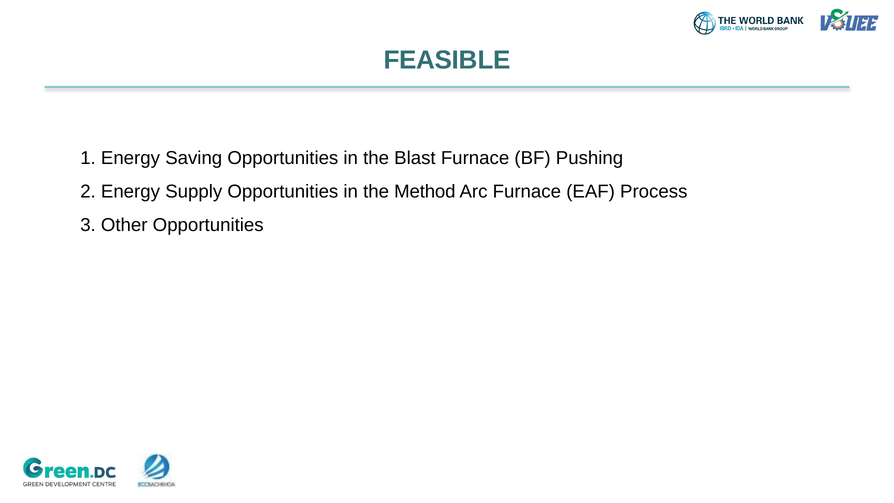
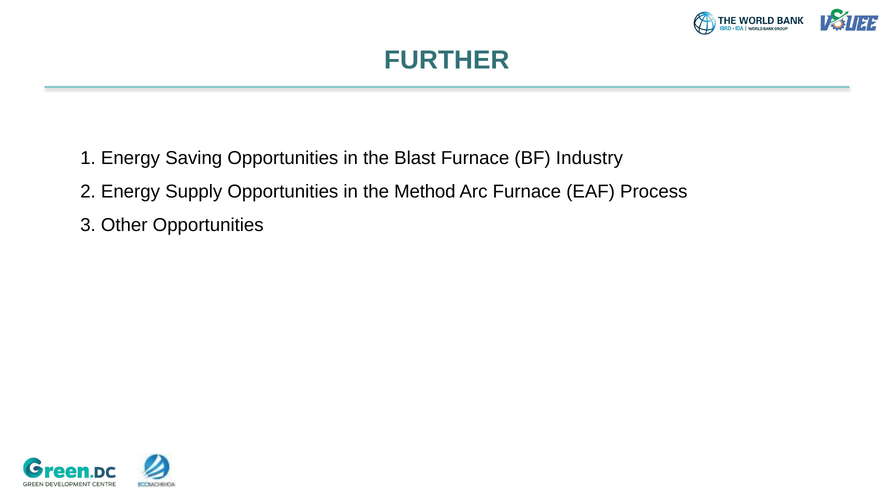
FEASIBLE: FEASIBLE -> FURTHER (447, 60)
Pushing: Pushing -> Industry (589, 158)
